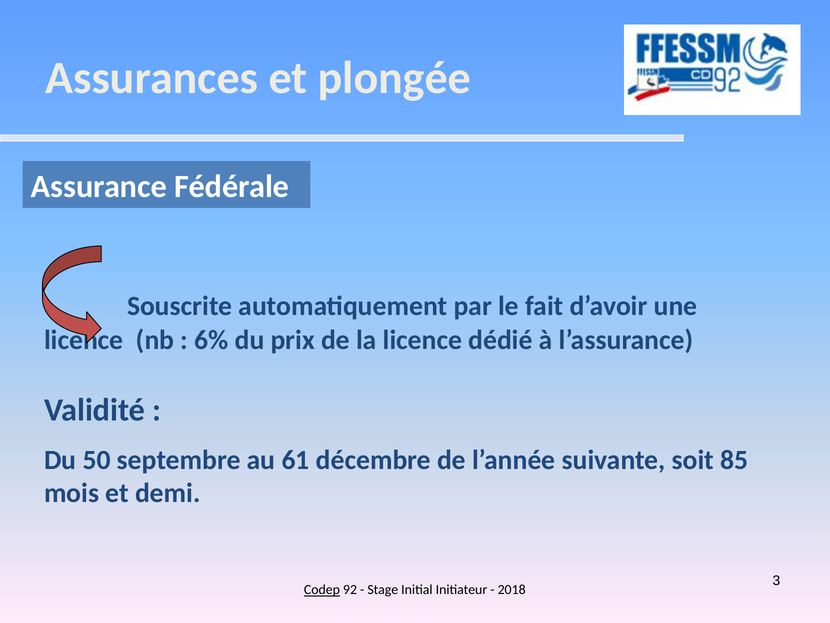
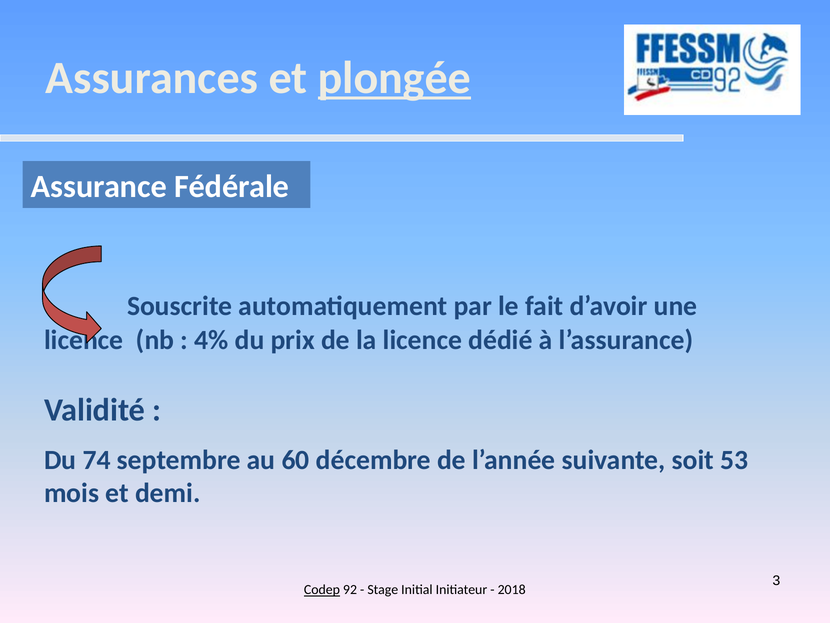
plongée underline: none -> present (394, 78)
6%: 6% -> 4% (211, 340)
50: 50 -> 74 (97, 459)
61: 61 -> 60 (296, 459)
85: 85 -> 53 (734, 459)
